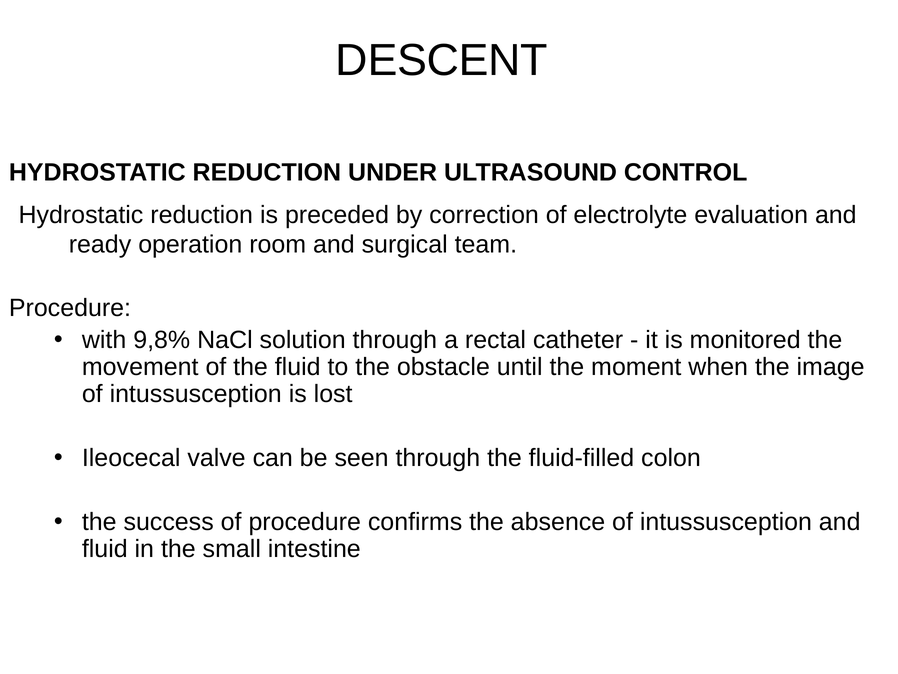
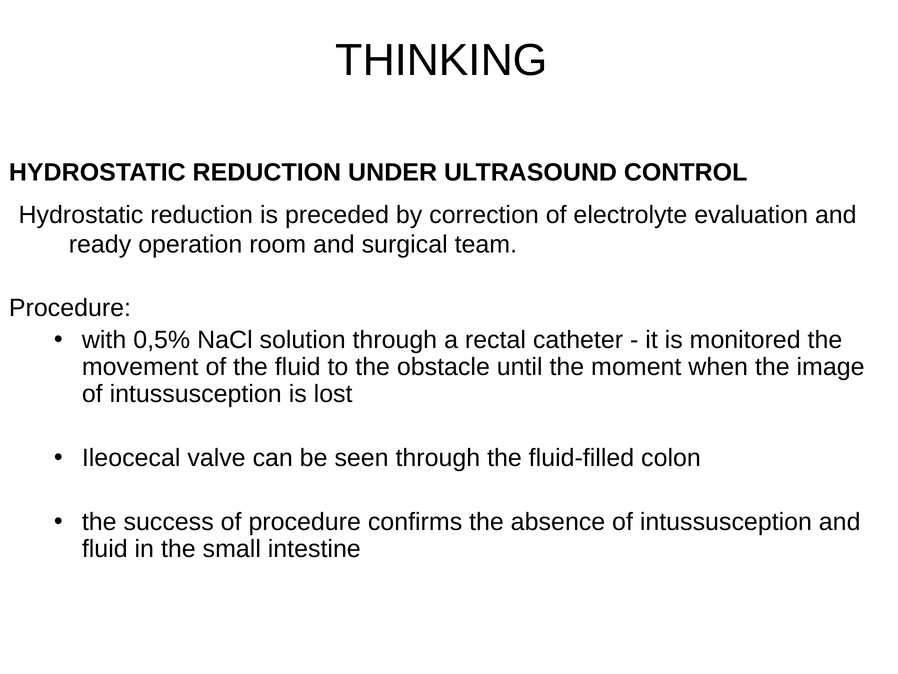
DESCENT: DESCENT -> THINKING (442, 60)
9,8%: 9,8% -> 0,5% (162, 340)
